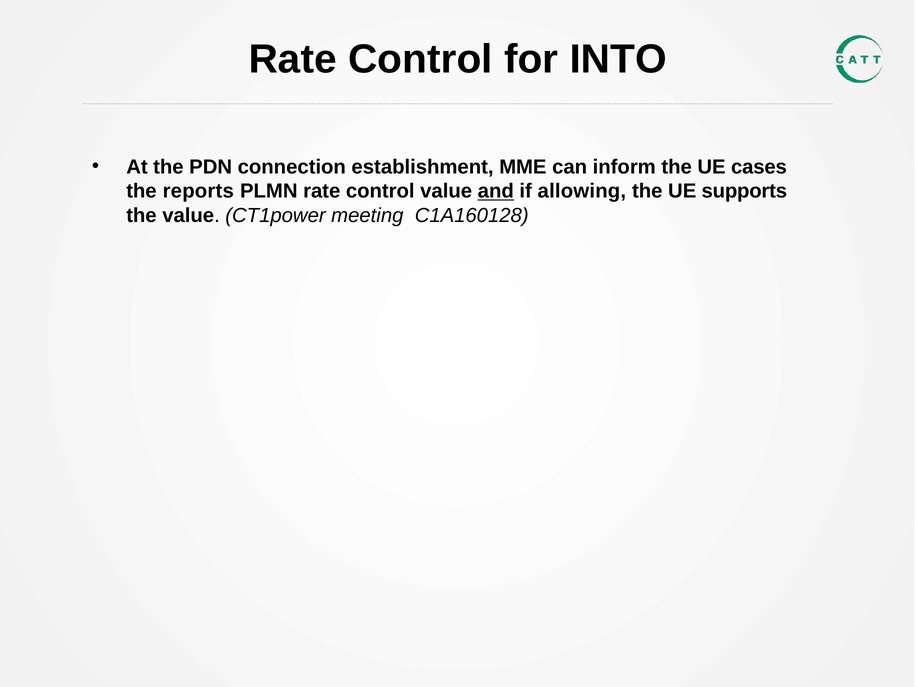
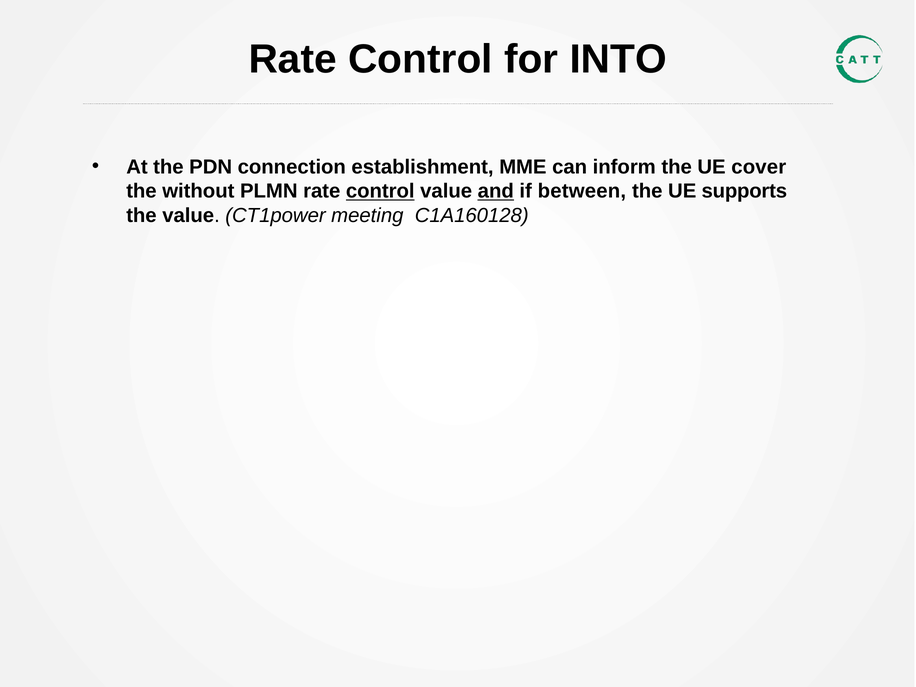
cases: cases -> cover (759, 167)
reports: reports -> without (198, 191)
control underline: none -> present (380, 191)
allowing: allowing -> between (582, 191)
